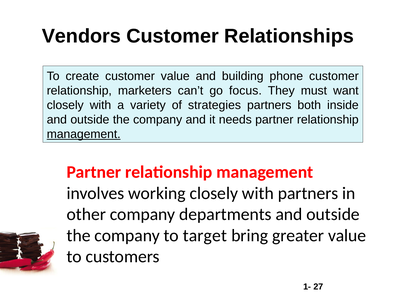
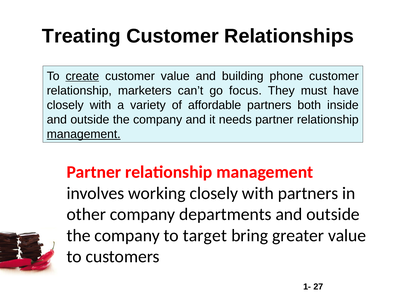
Vendors: Vendors -> Treating (81, 36)
create underline: none -> present (82, 76)
want: want -> have (346, 91)
strategies: strategies -> affordable (215, 105)
